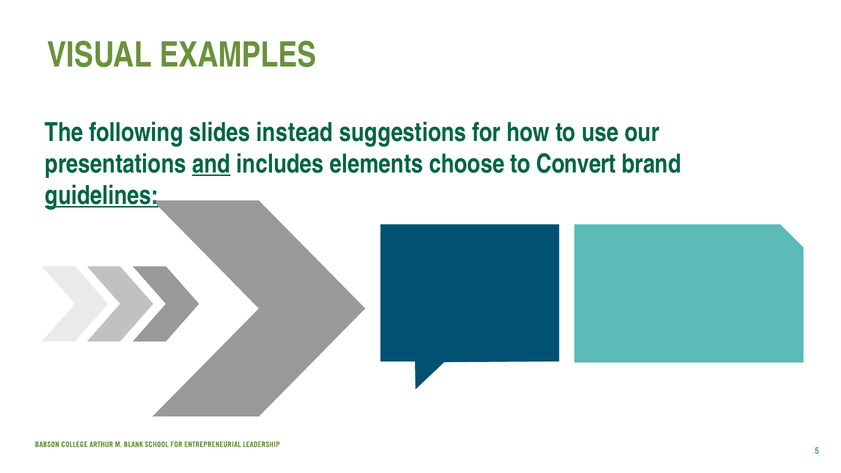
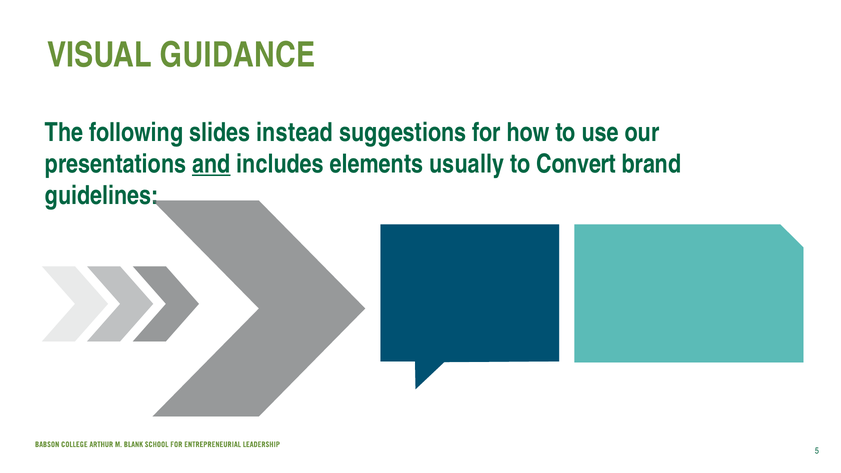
EXAMPLES: EXAMPLES -> GUIDANCE (238, 55)
choose: choose -> usually (467, 164)
guidelines underline: present -> none (102, 196)
